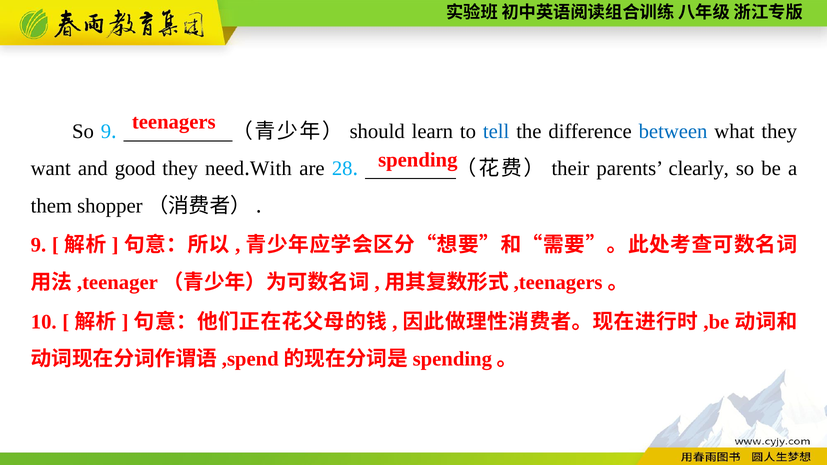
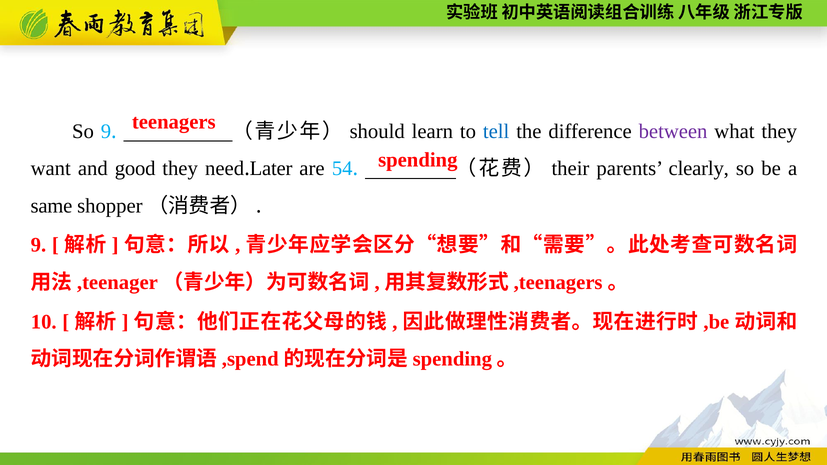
between colour: blue -> purple (673, 131)
With: With -> Later (271, 169)
28: 28 -> 54 (342, 169)
them: them -> same (51, 206)
